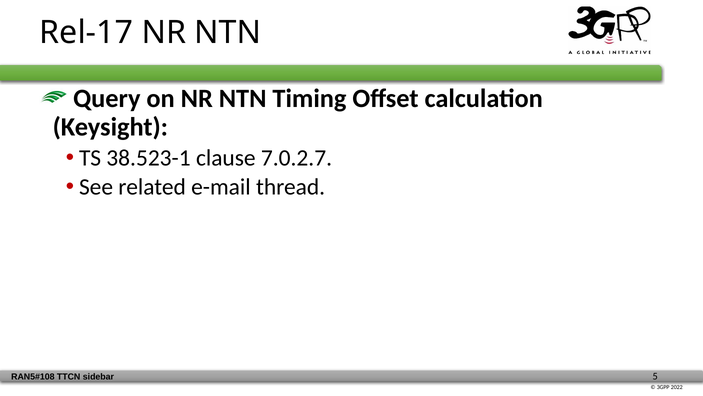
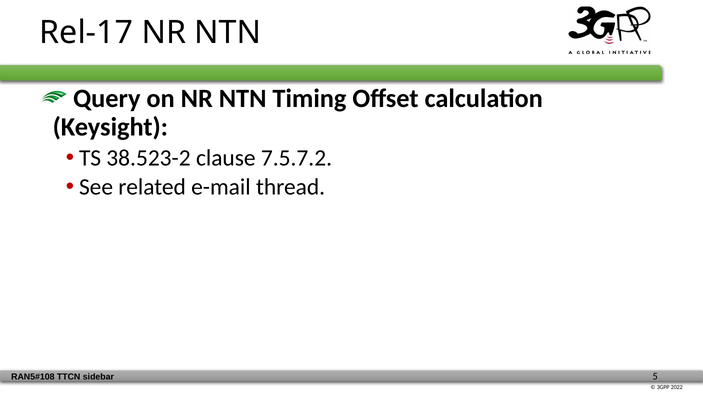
38.523-1: 38.523-1 -> 38.523-2 (149, 158)
7.0.2.7: 7.0.2.7 -> 7.5.7.2 (296, 158)
